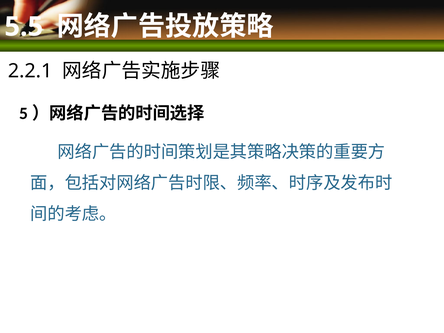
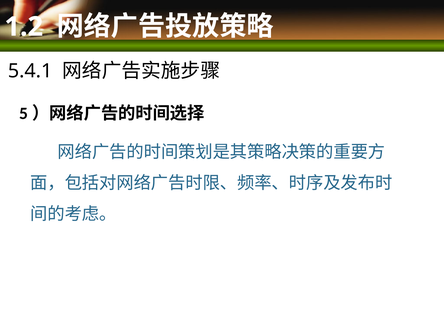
5.5: 5.5 -> 1.2 (24, 27)
2.2.1: 2.2.1 -> 5.4.1 (30, 71)
